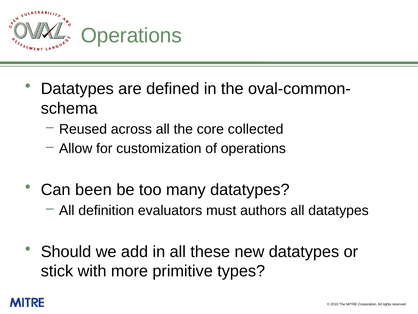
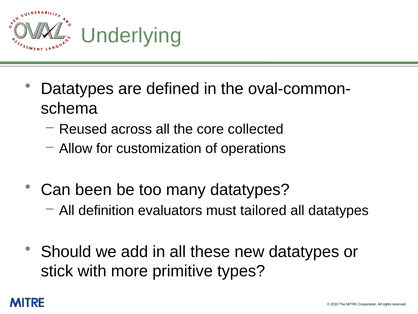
Operations: Operations -> Underlying (131, 36)
authors: authors -> tailored (263, 210)
